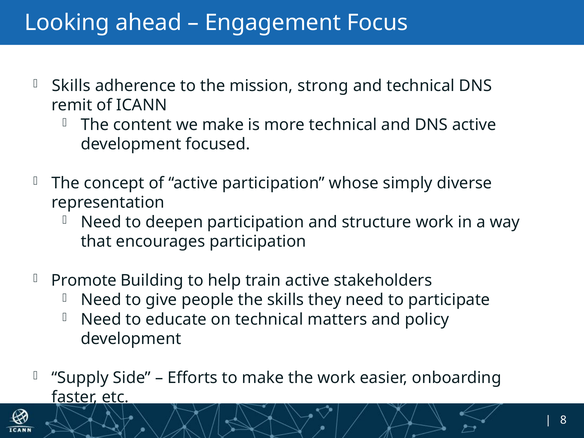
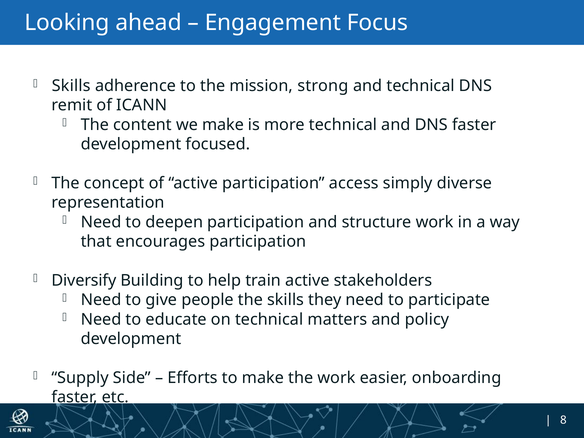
DNS active: active -> faster (474, 125)
whose: whose -> access (354, 183)
Promote: Promote -> Diversify (84, 280)
